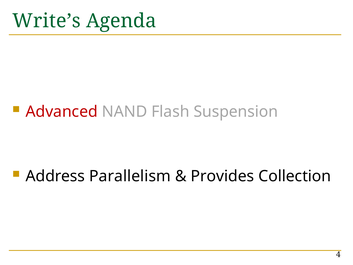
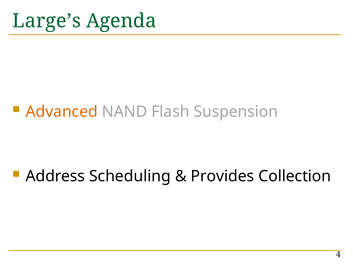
Write’s: Write’s -> Large’s (47, 21)
Advanced colour: red -> orange (62, 111)
Parallelism: Parallelism -> Scheduling (130, 176)
